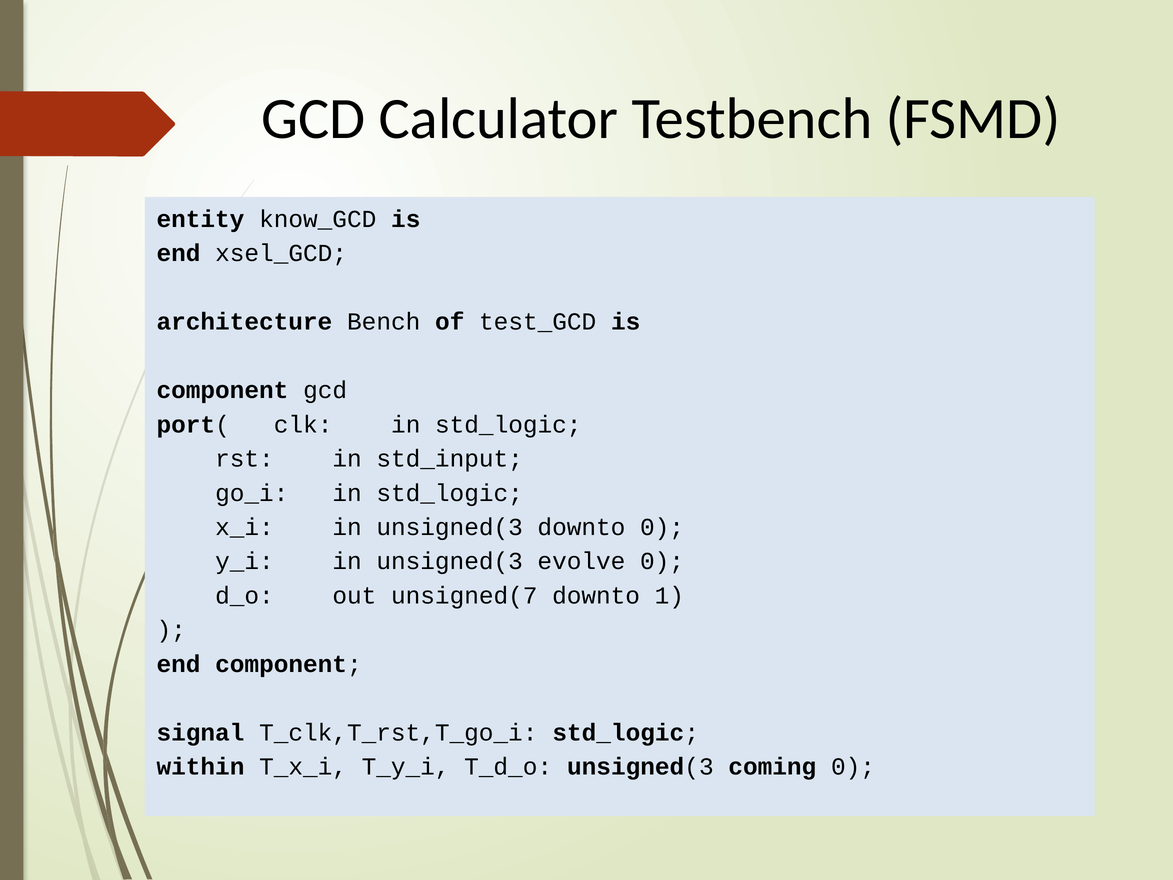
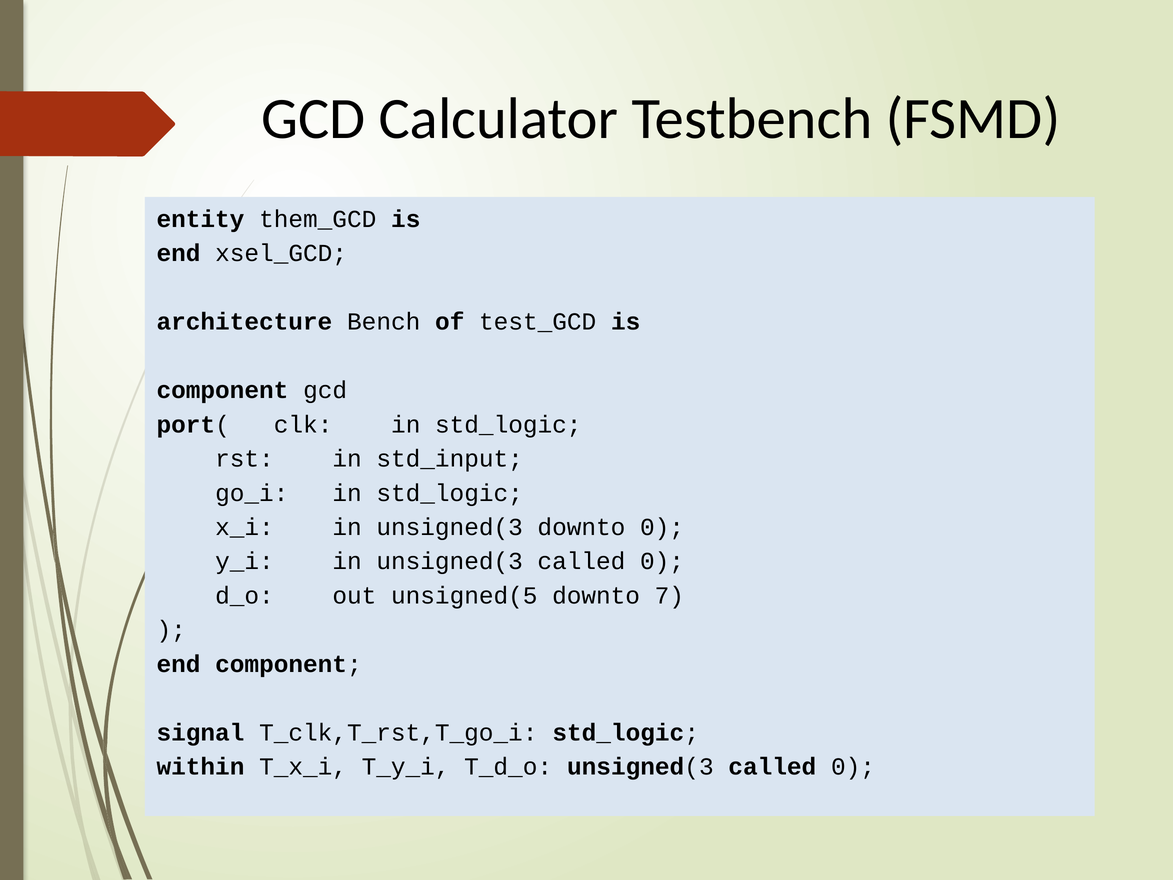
know_GCD: know_GCD -> them_GCD (318, 219)
in unsigned(3 evolve: evolve -> called (581, 561)
unsigned(7: unsigned(7 -> unsigned(5 (464, 595)
1: 1 -> 7 (669, 595)
T_d_o unsigned(3 coming: coming -> called (772, 767)
